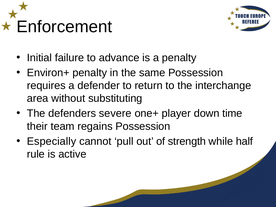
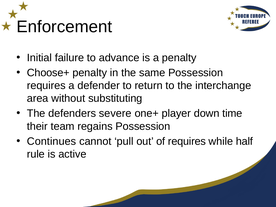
Environ+: Environ+ -> Choose+ (48, 73)
Especially: Especially -> Continues (52, 141)
of strength: strength -> requires (187, 141)
